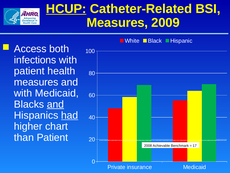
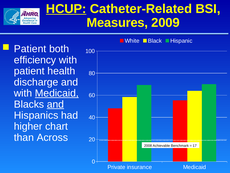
Access: Access -> Patient (30, 49)
infections: infections -> efficiency (35, 60)
measures: measures -> discharge (36, 82)
Medicaid underline: none -> present (57, 93)
had underline: present -> none (70, 115)
than Patient: Patient -> Across (52, 137)
